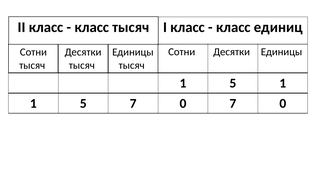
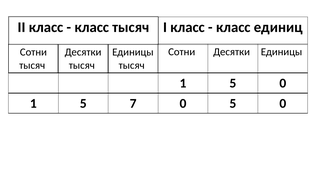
1 5 1: 1 -> 0 (283, 83)
0 7: 7 -> 5 (233, 103)
